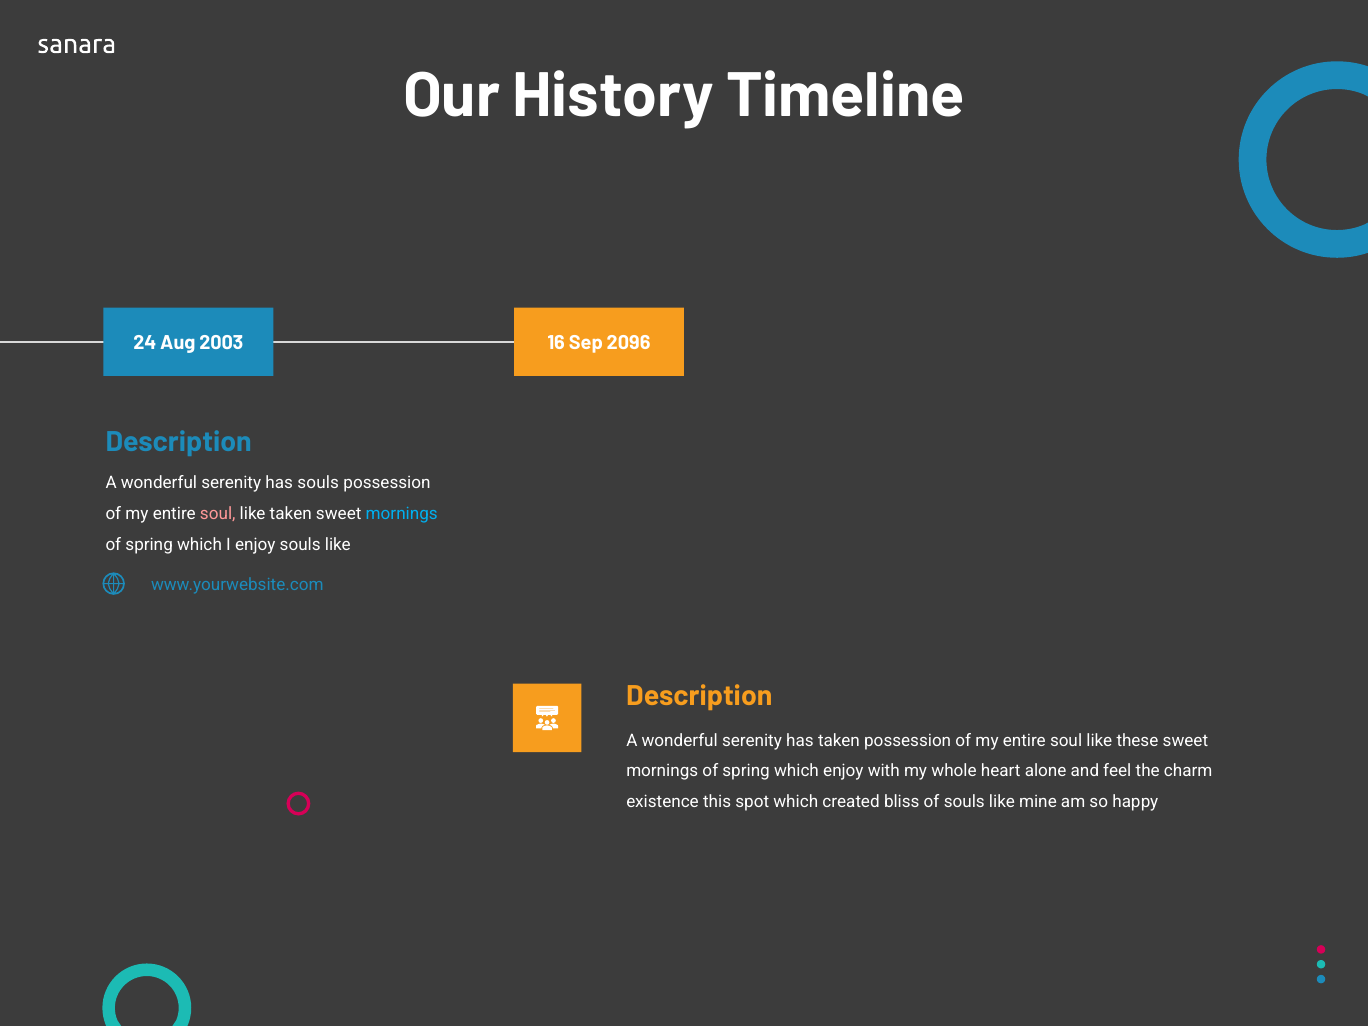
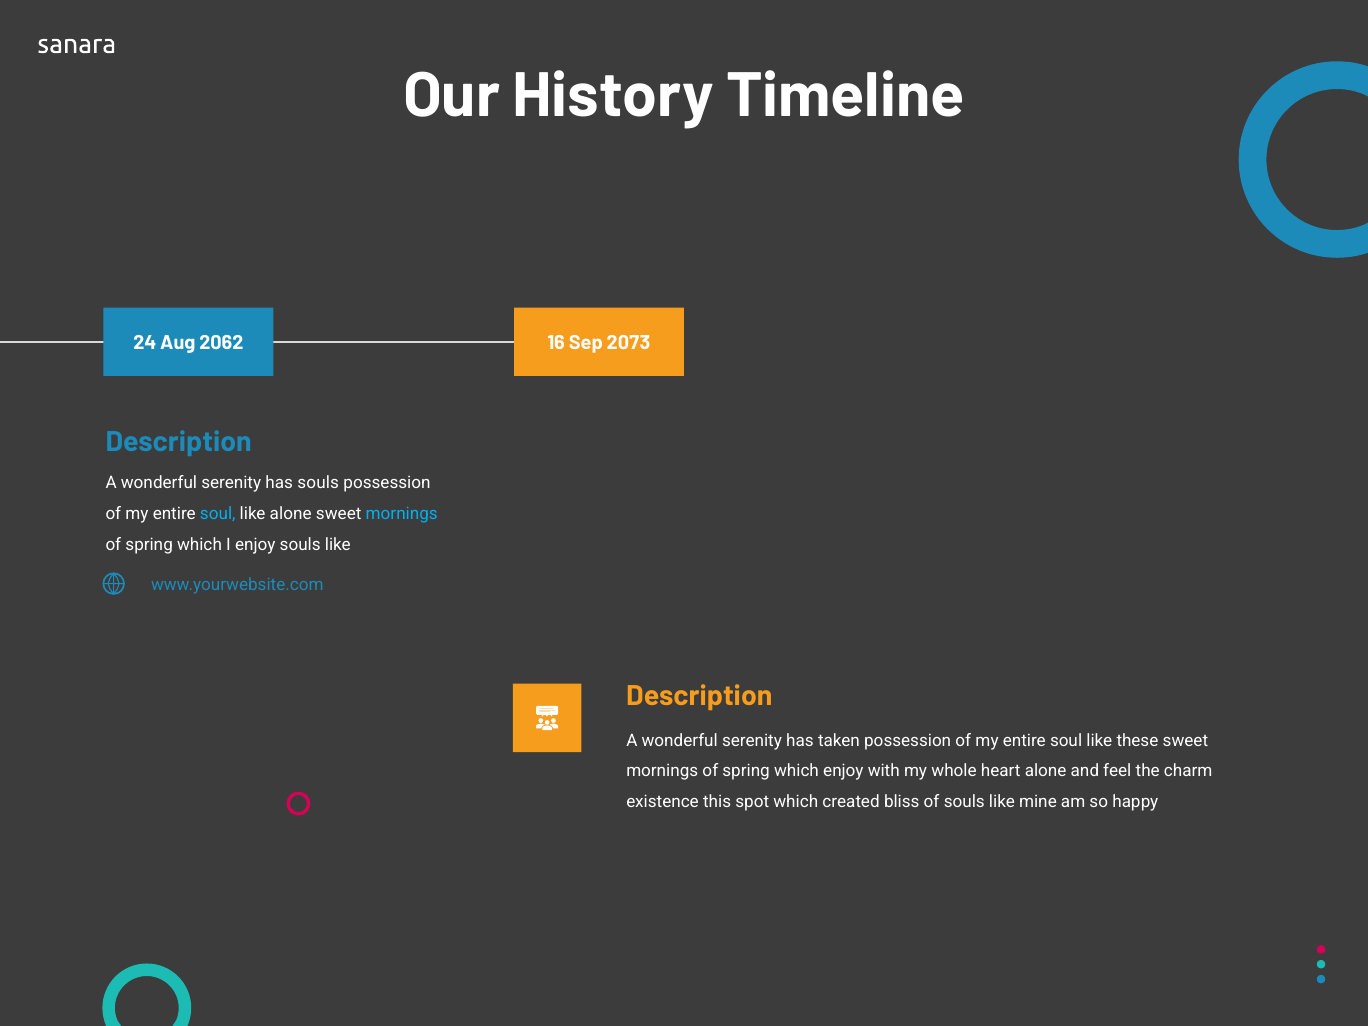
2003: 2003 -> 2062 (221, 343)
2096: 2096 -> 2073 (628, 343)
soul colour: pink -> light blue (218, 514)
like taken: taken -> alone (291, 514)
